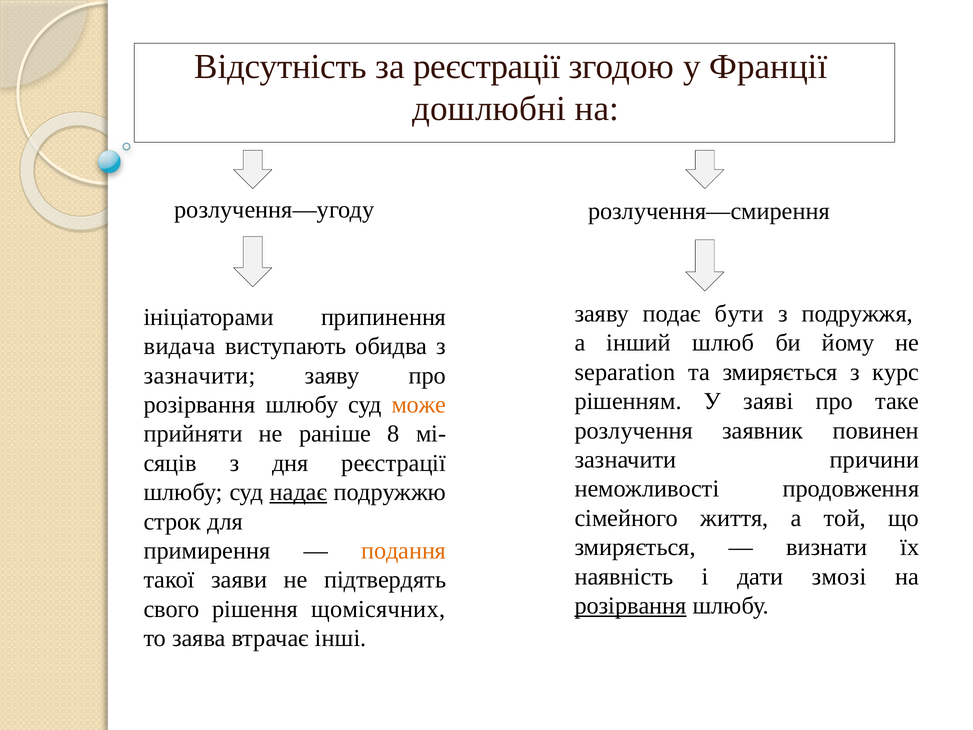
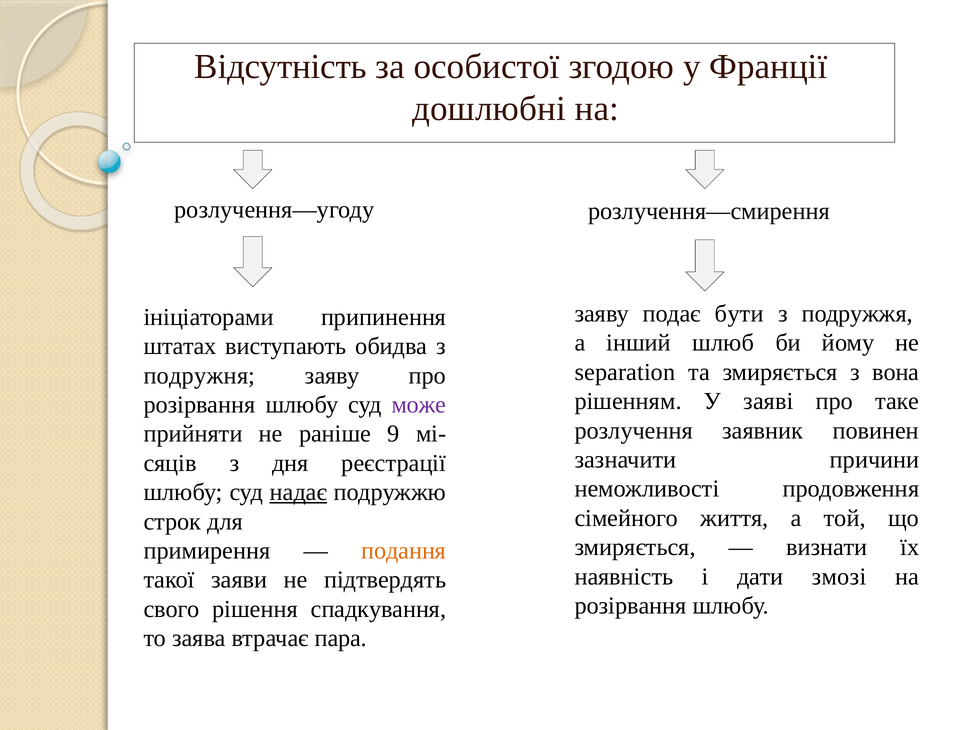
за реєстрації: реєстрації -> особистої (487, 67)
видача: видача -> штатах (180, 346)
курс: курс -> вона (896, 372)
зазначити: зазначити -> подружня (199, 375)
може colour: orange -> purple (419, 405)
8: 8 -> 9 (394, 434)
розірвання underline: present -> none (631, 606)
щомісячних: щомісячних -> спадкування (378, 609)
інші: інші -> пара (341, 638)
